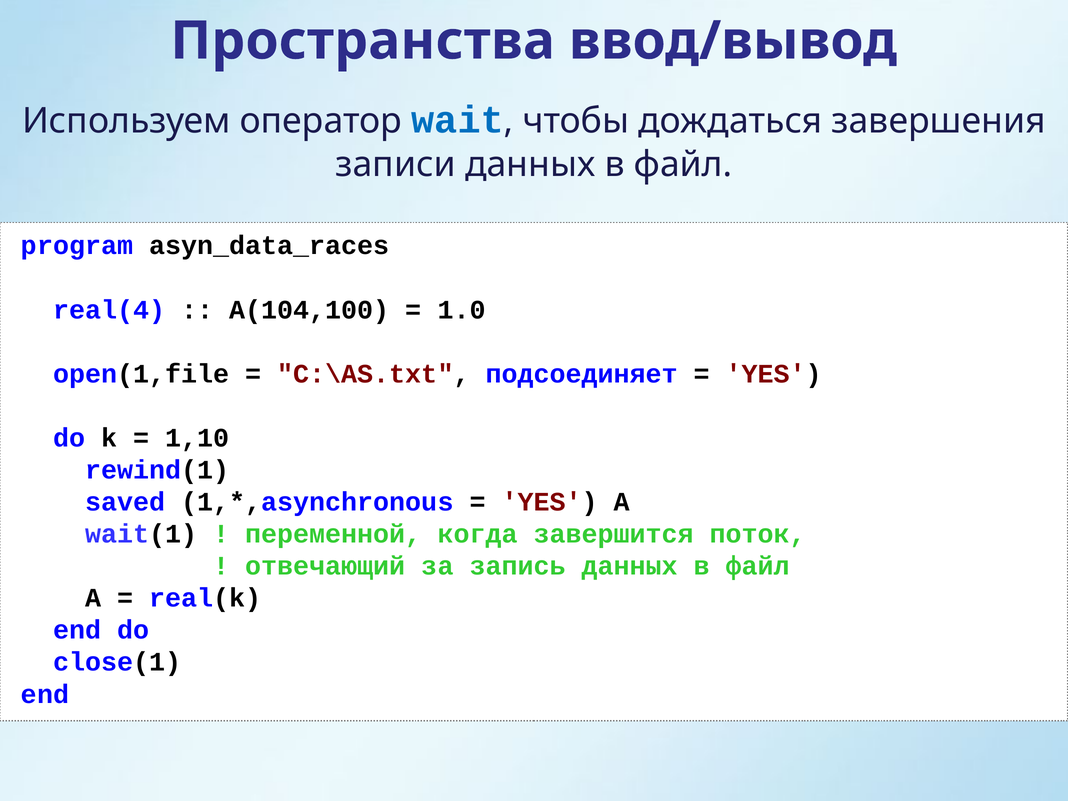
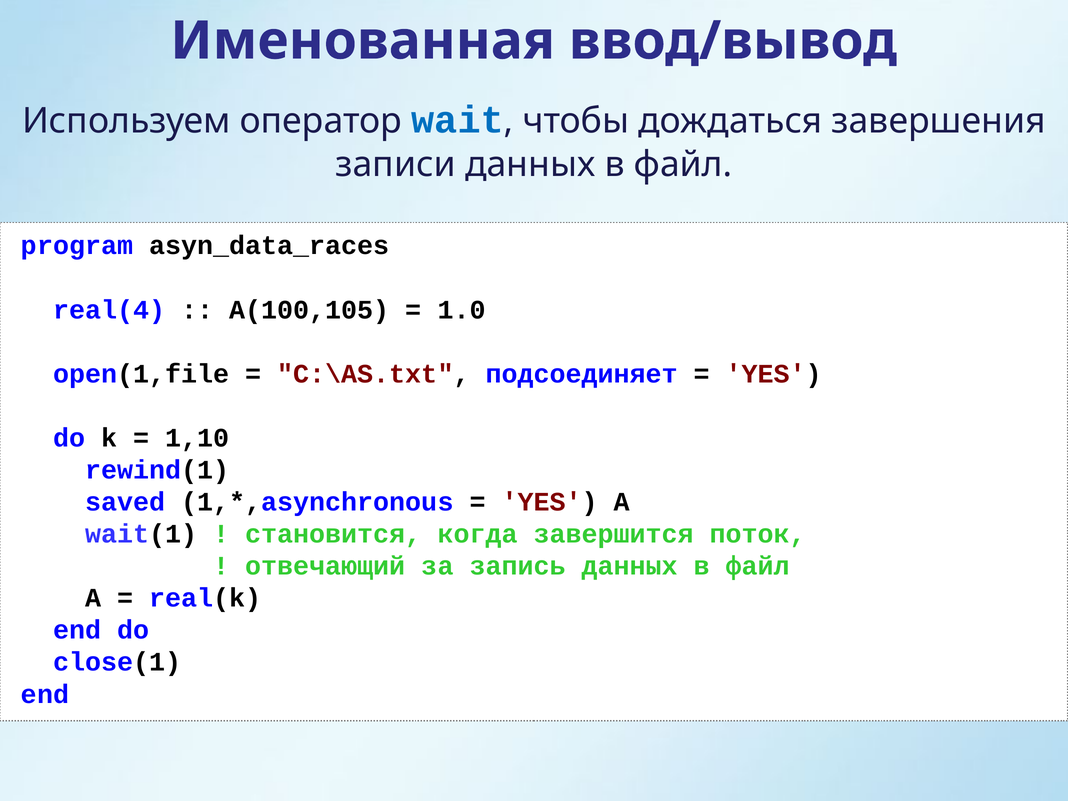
Пространства: Пространства -> Именованная (363, 41)
A(104,100: A(104,100 -> A(100,105 (309, 310)
переменной: переменной -> становится (333, 534)
